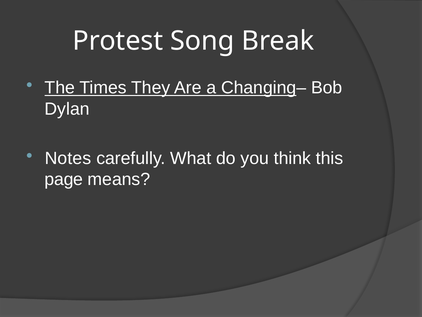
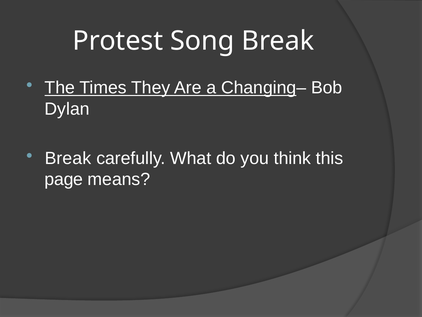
Notes: Notes -> Break (68, 158)
